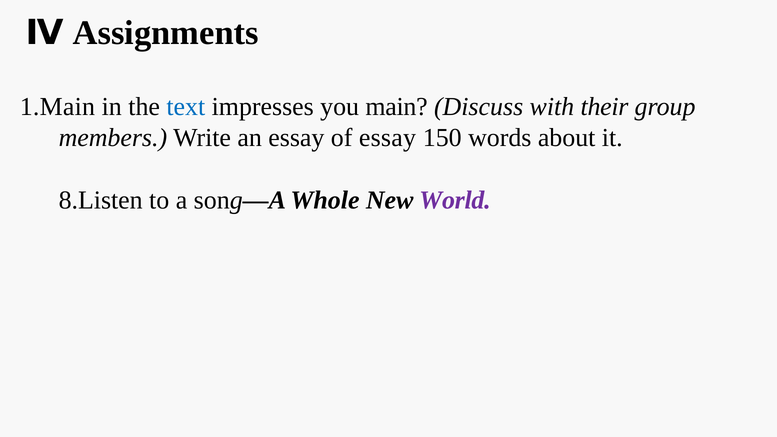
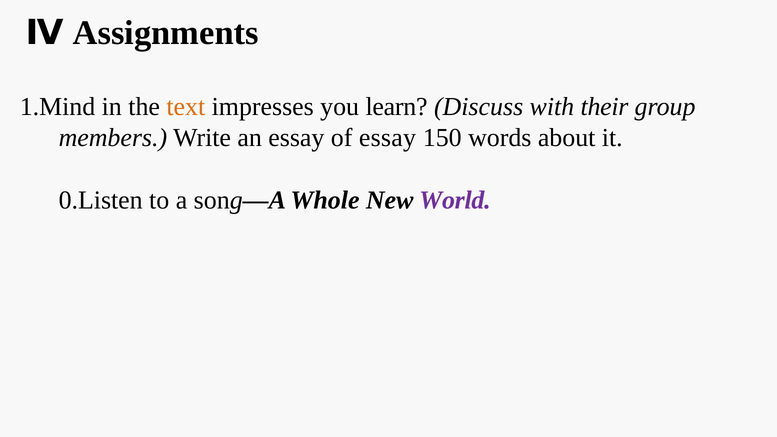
1.Main: 1.Main -> 1.Mind (58, 107)
text colour: blue -> orange (186, 107)
main: main -> learn (397, 107)
8.Listen: 8.Listen -> 0.Listen (101, 200)
